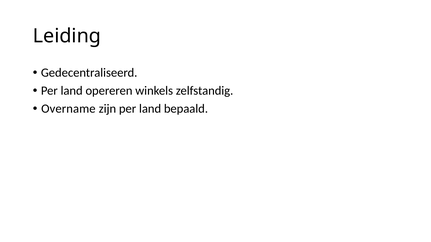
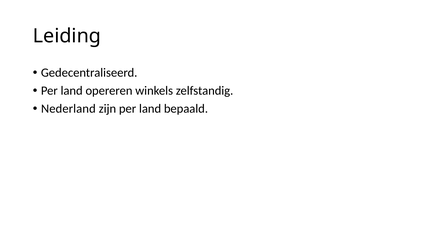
Overname: Overname -> Nederland (68, 109)
